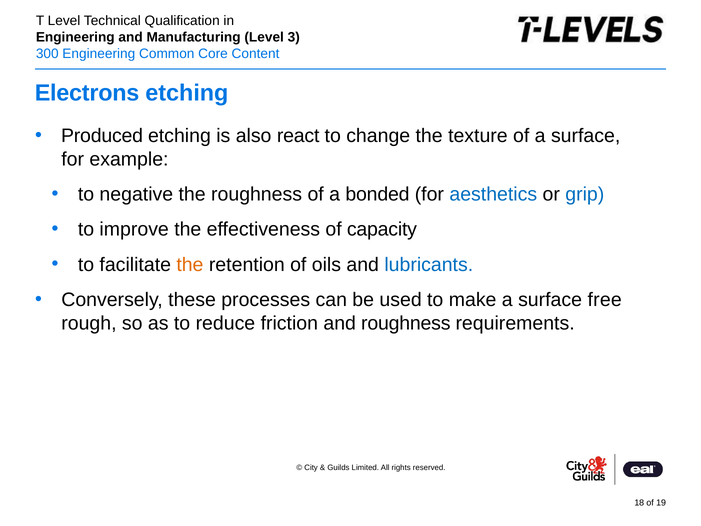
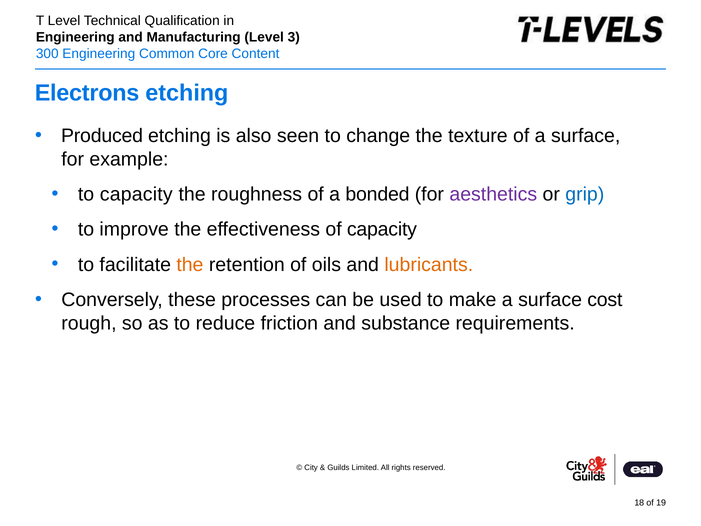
react: react -> seen (298, 136)
to negative: negative -> capacity (136, 194)
aesthetics colour: blue -> purple (493, 194)
lubricants colour: blue -> orange (429, 264)
free: free -> cost (605, 300)
and roughness: roughness -> substance (406, 323)
